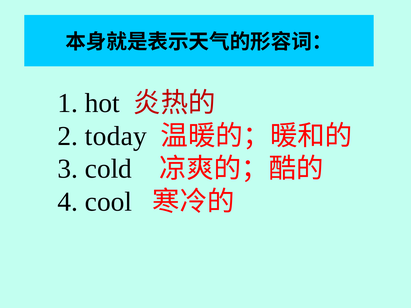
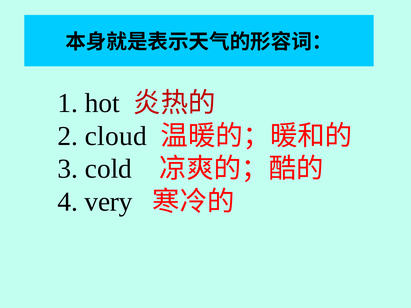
today: today -> cloud (116, 136)
cool: cool -> very (109, 202)
